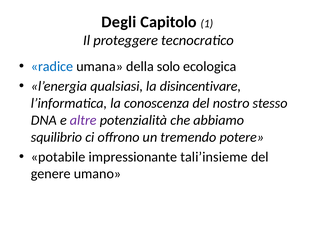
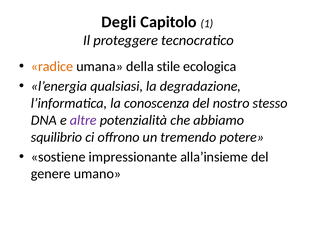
radice colour: blue -> orange (52, 67)
solo: solo -> stile (169, 67)
disincentivare: disincentivare -> degradazione (200, 86)
potabile: potabile -> sostiene (58, 157)
tali’insieme: tali’insieme -> alla’insieme (214, 157)
